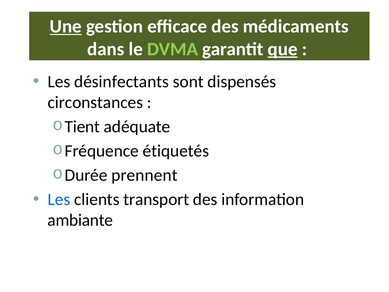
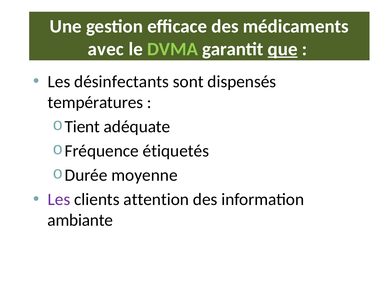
Une underline: present -> none (66, 26)
dans: dans -> avec (106, 49)
circonstances: circonstances -> températures (95, 102)
prennent: prennent -> moyenne (145, 175)
Les colour: blue -> purple (59, 199)
transport: transport -> attention (156, 199)
